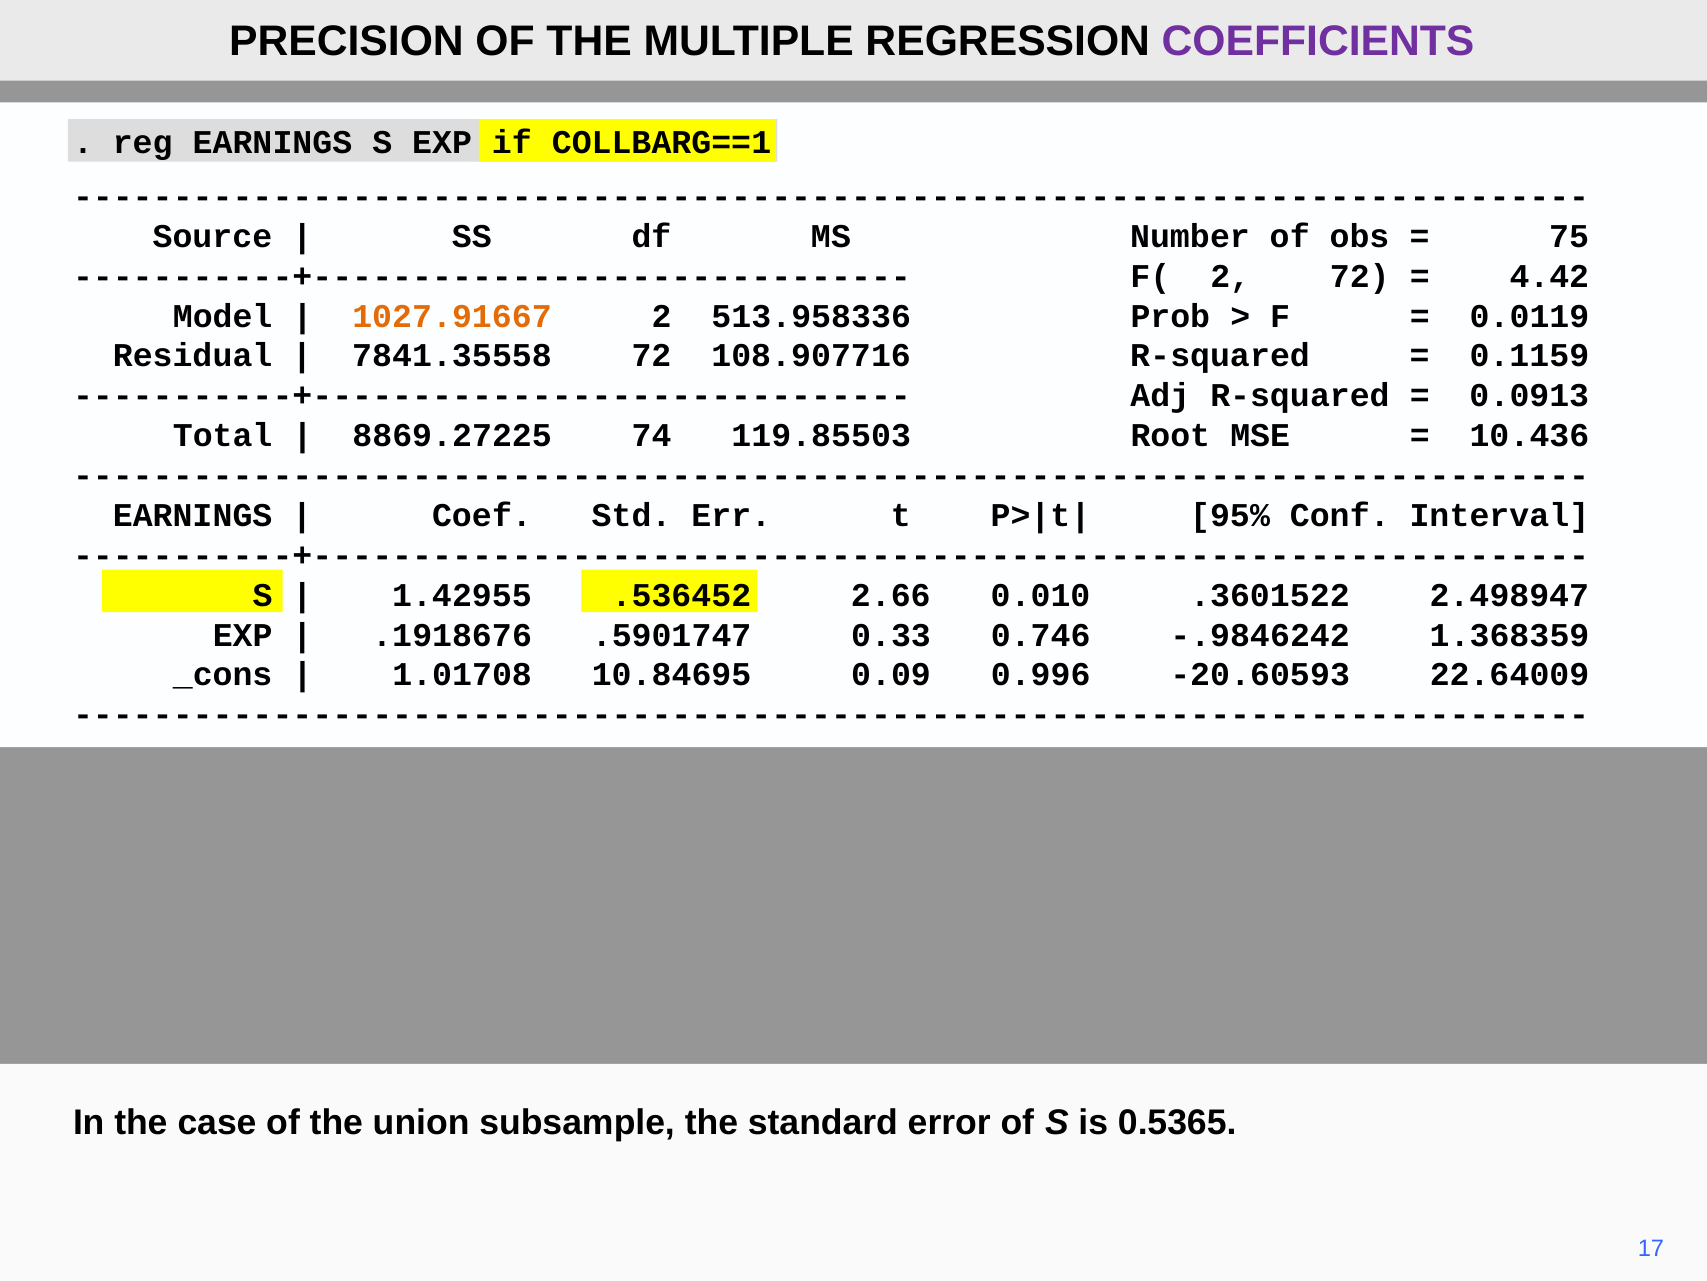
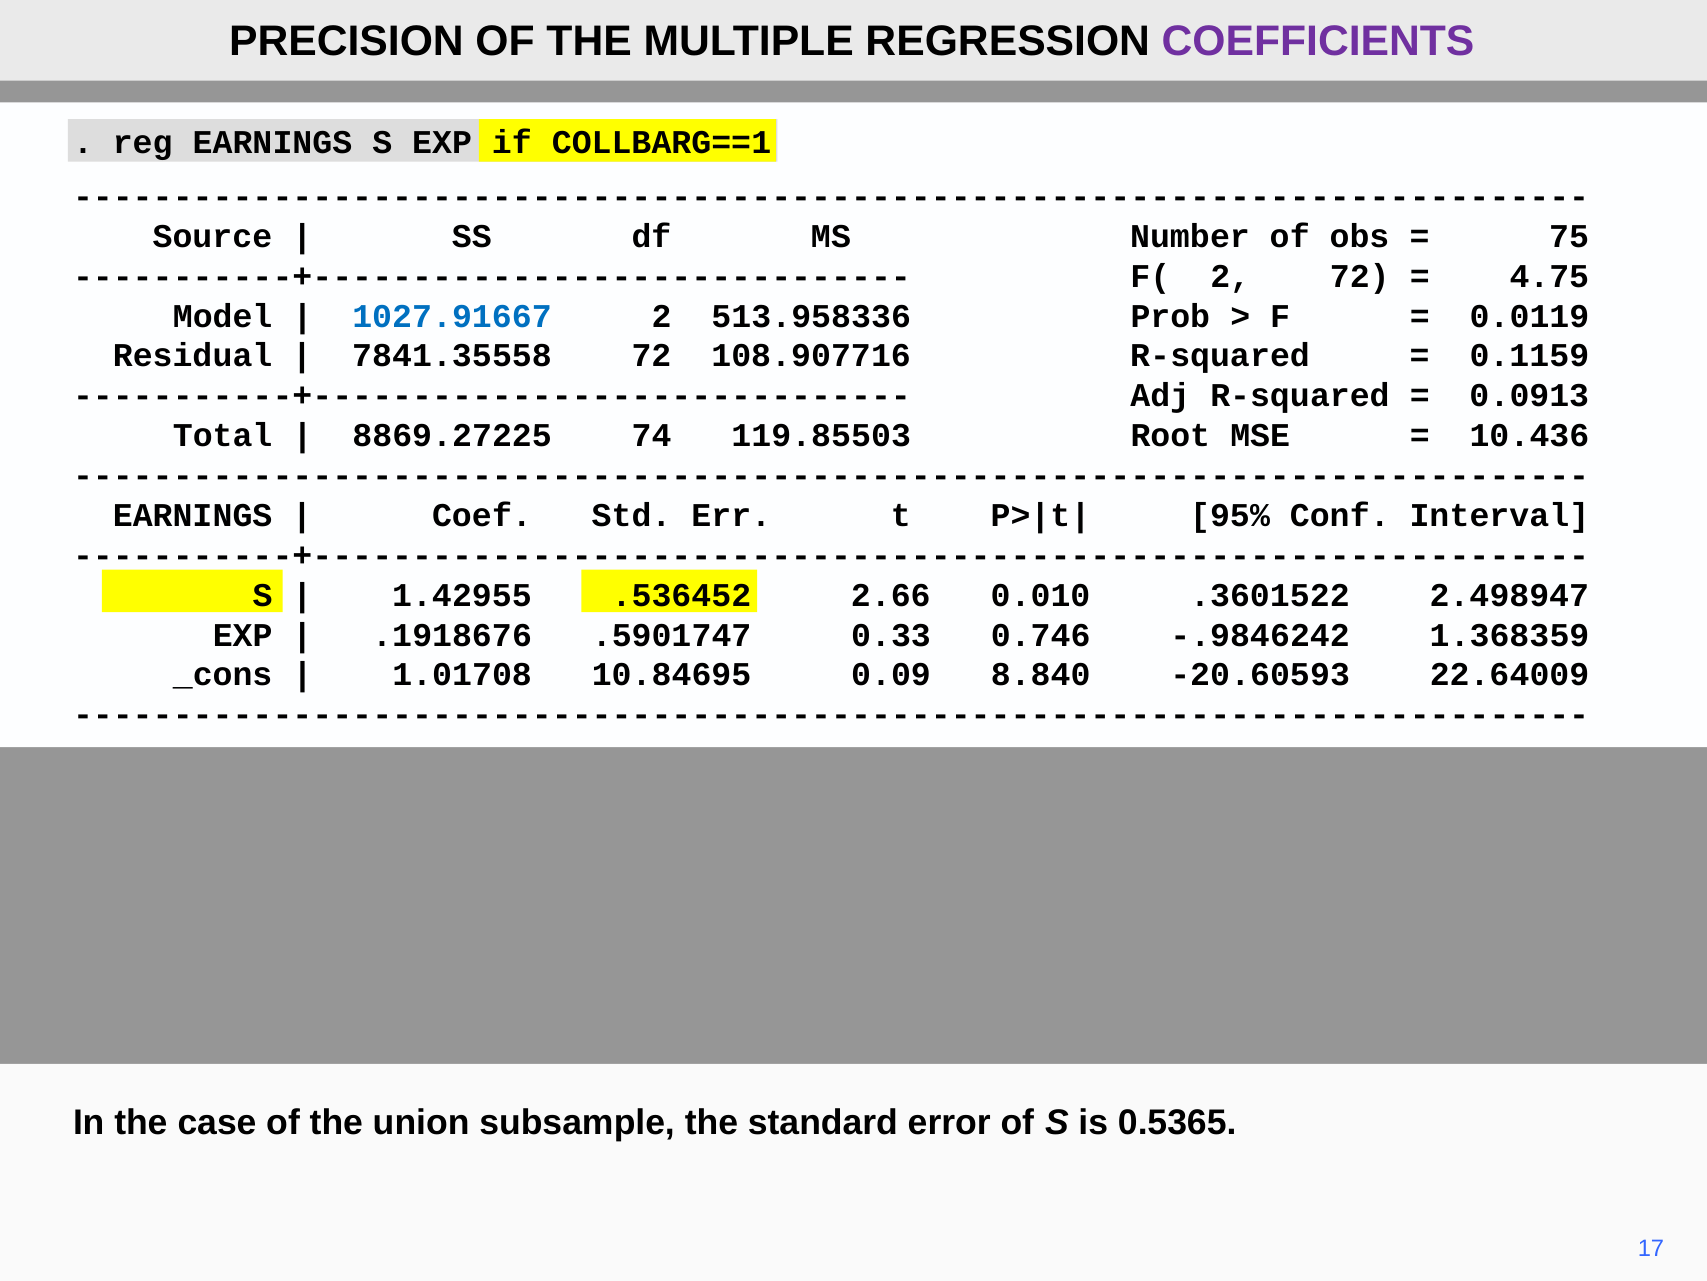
4.42: 4.42 -> 4.75 (1549, 276)
1027.91667 colour: orange -> blue (452, 316)
0.996: 0.996 -> 8.840 (1041, 675)
